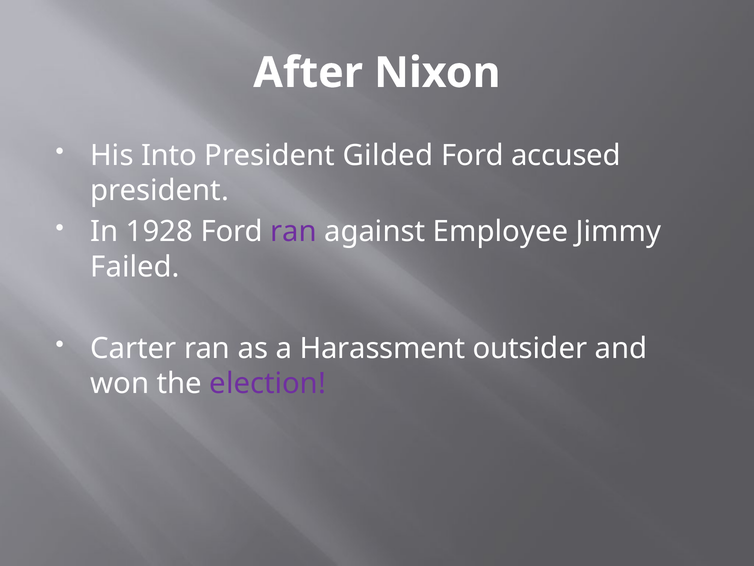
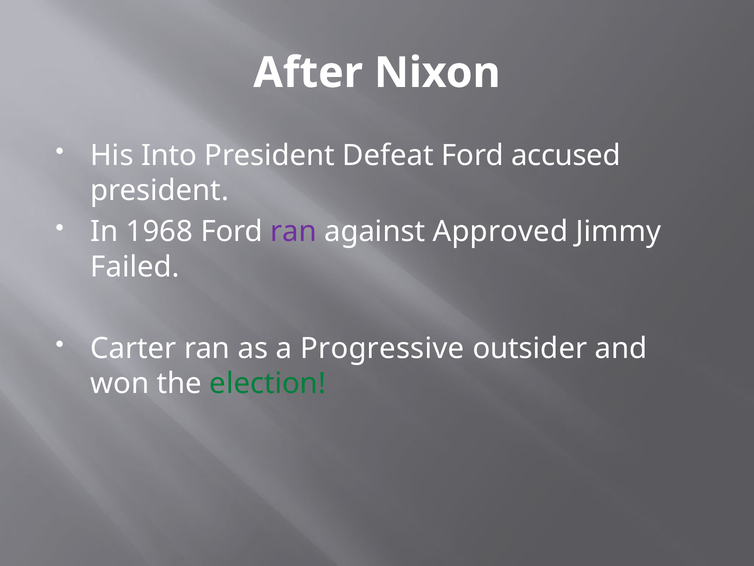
Gilded: Gilded -> Defeat (388, 155)
1928: 1928 -> 1968 (159, 232)
Employee: Employee -> Approved (500, 232)
Harassment: Harassment -> Progressive (382, 348)
election colour: purple -> green (268, 383)
